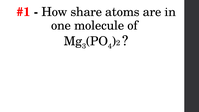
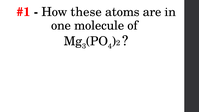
share: share -> these (86, 12)
